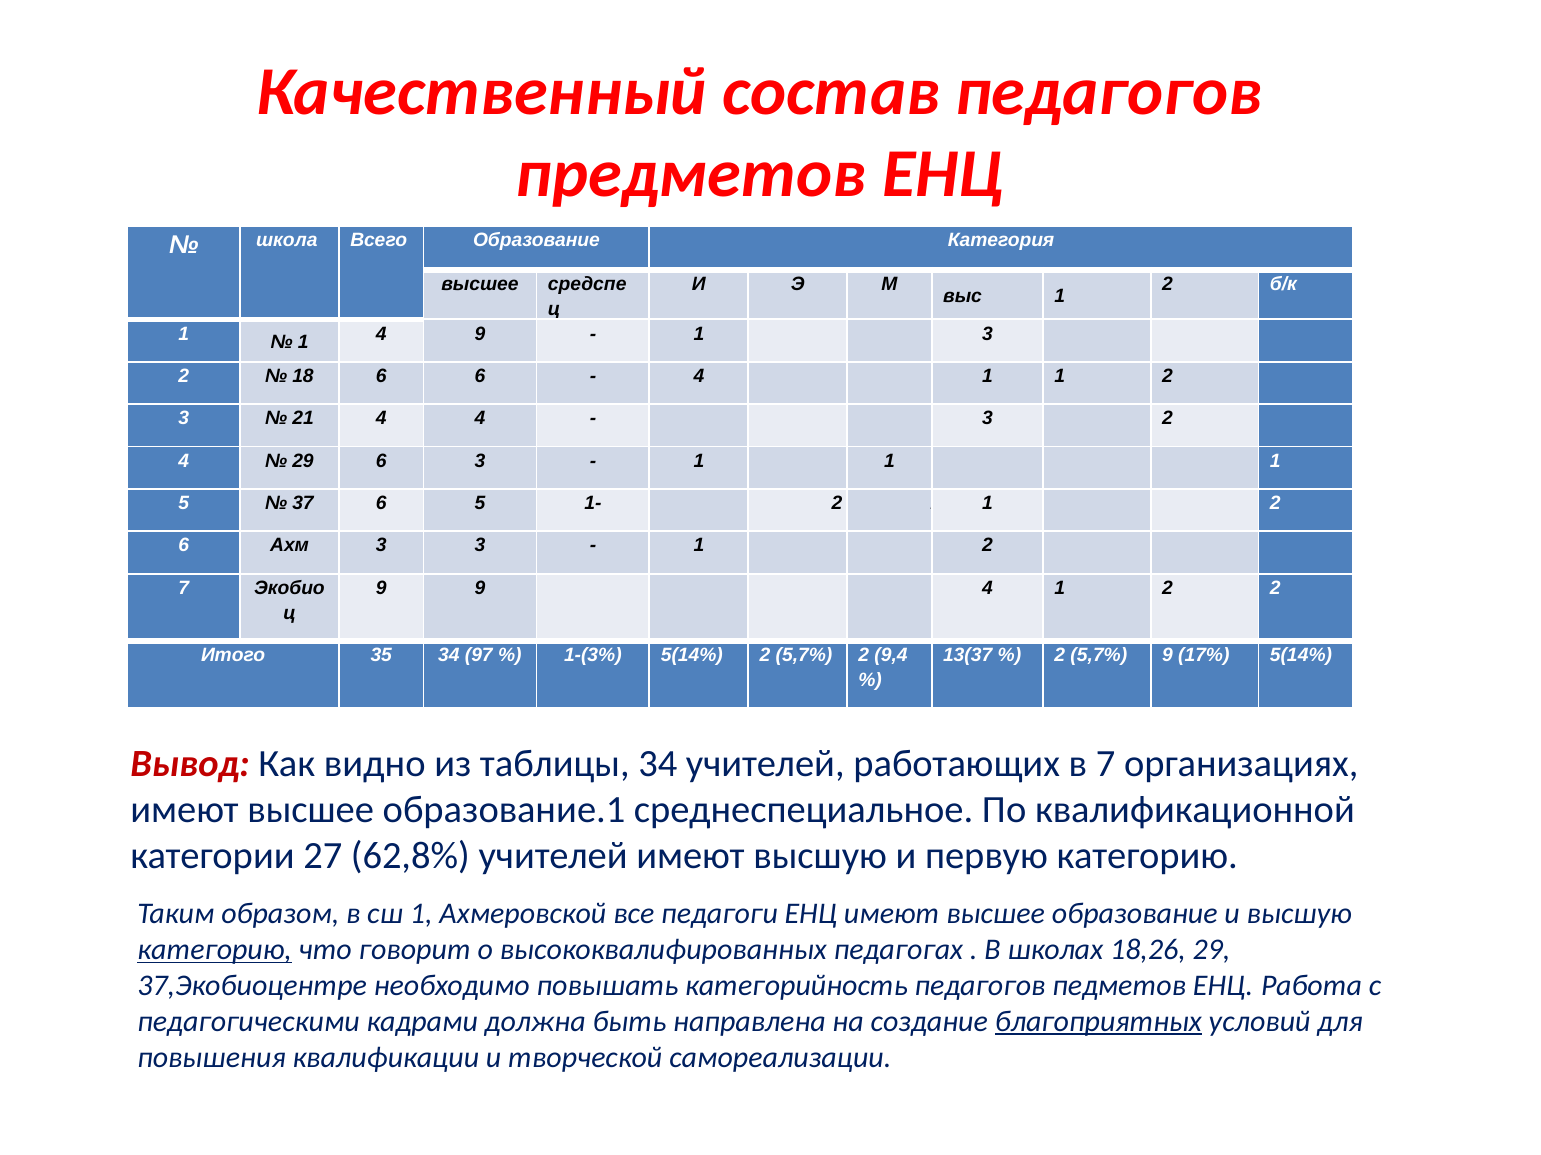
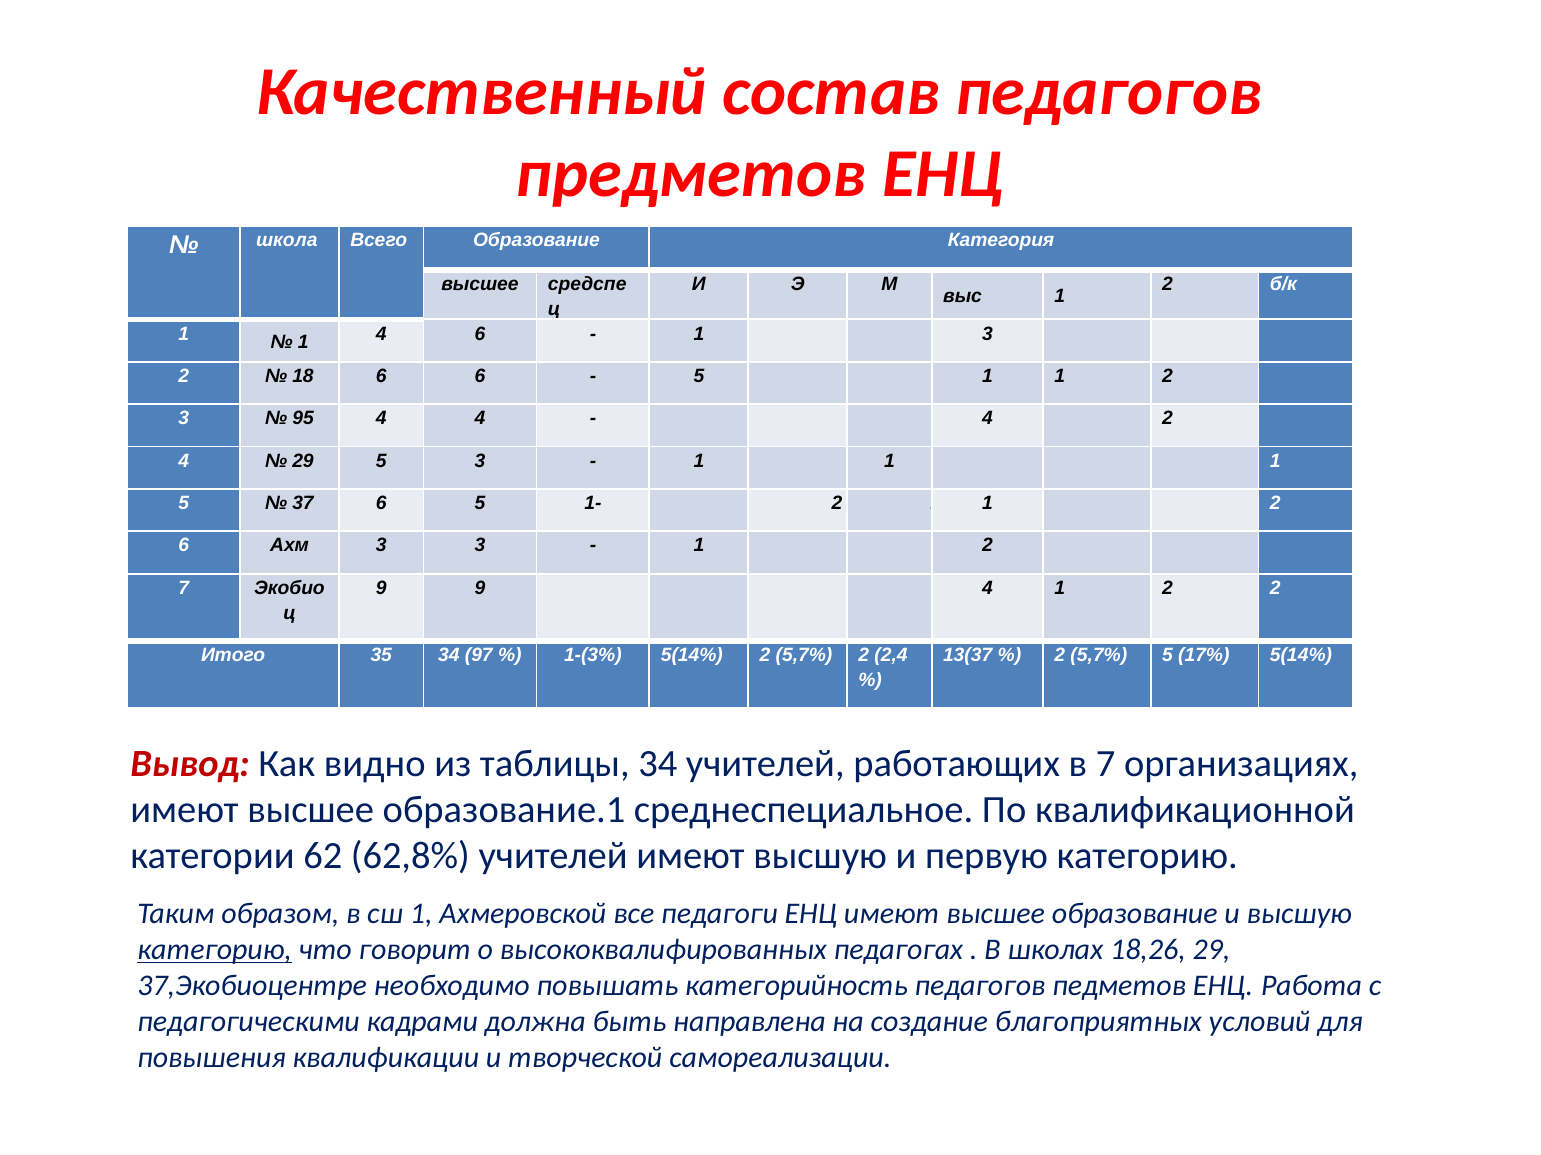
4 9: 9 -> 6 (480, 334)
4: 4 -> 5 (699, 376)
21: 21 -> 95 (303, 419)
3: 3 -> 4 (987, 419)
29 6: 6 -> 5 (381, 461)
9,4: 9,4 -> 2,4 (891, 656)
5,7% 9: 9 -> 5 (1168, 656)
27: 27 -> 62 (323, 857)
благоприятных underline: present -> none (1098, 1022)
